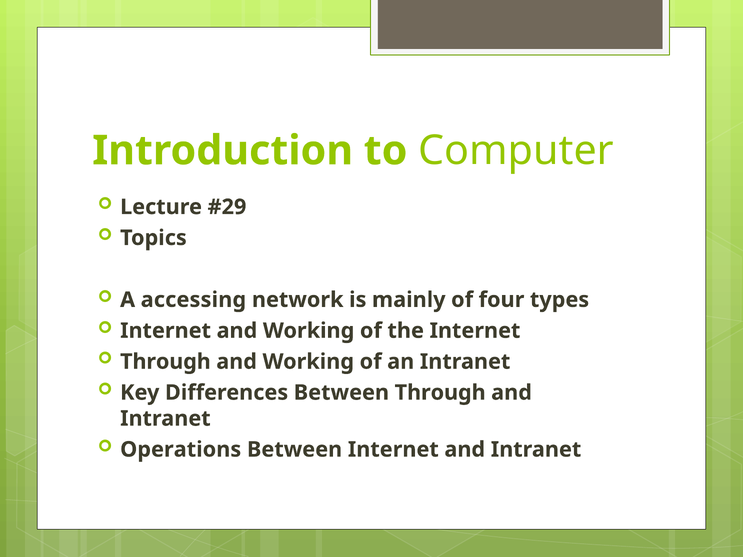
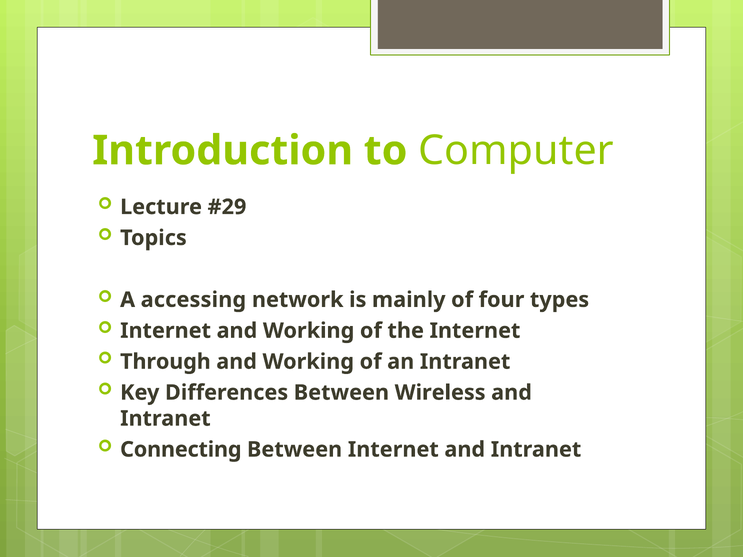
Between Through: Through -> Wireless (440, 393)
Operations: Operations -> Connecting (181, 450)
